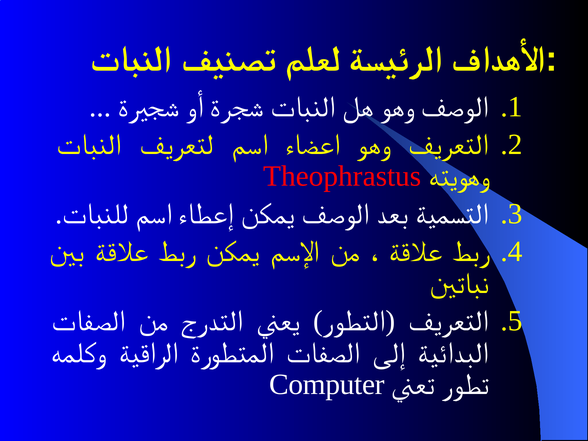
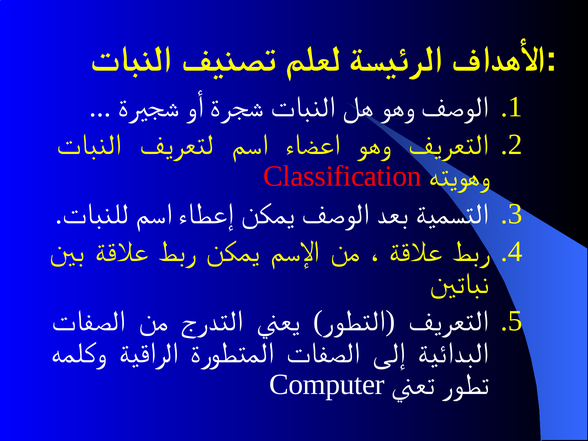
Theophrastus: Theophrastus -> Classification (342, 176)
